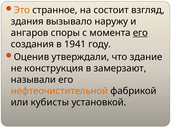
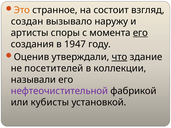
здания: здания -> создан (27, 21)
ангаров: ангаров -> артисты (30, 33)
1941: 1941 -> 1947 (75, 44)
что underline: none -> present (119, 57)
конструкция: конструкция -> посетителей (54, 68)
замерзают: замерзают -> коллекции (120, 68)
нефтеочистительной colour: orange -> purple (59, 91)
